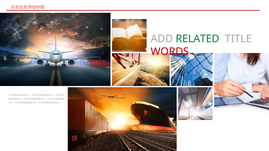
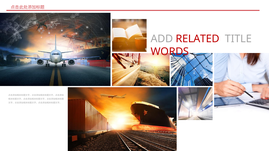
RELATED colour: green -> red (198, 39)
